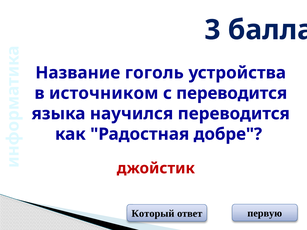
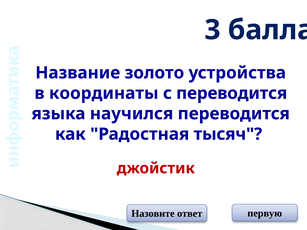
гоголь: гоголь -> золото (154, 73)
источником: источником -> координаты (104, 93)
добре: добре -> тысяч (228, 134)
Который: Который -> Назовите (153, 214)
